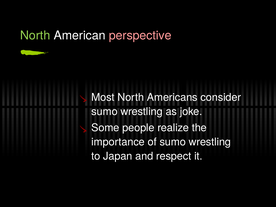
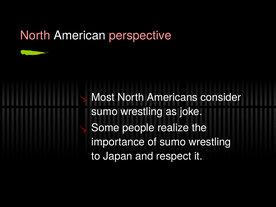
North colour: light green -> pink (35, 35)
